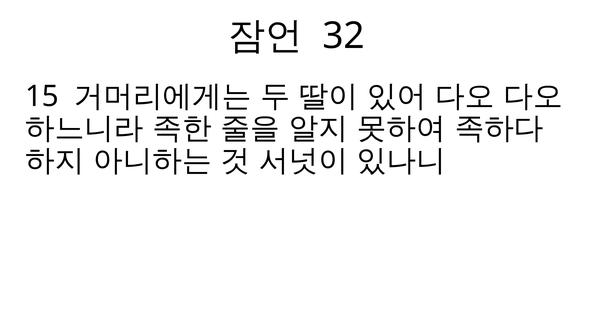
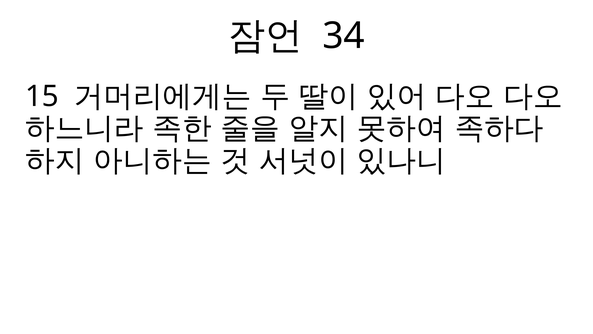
32: 32 -> 34 (344, 36)
